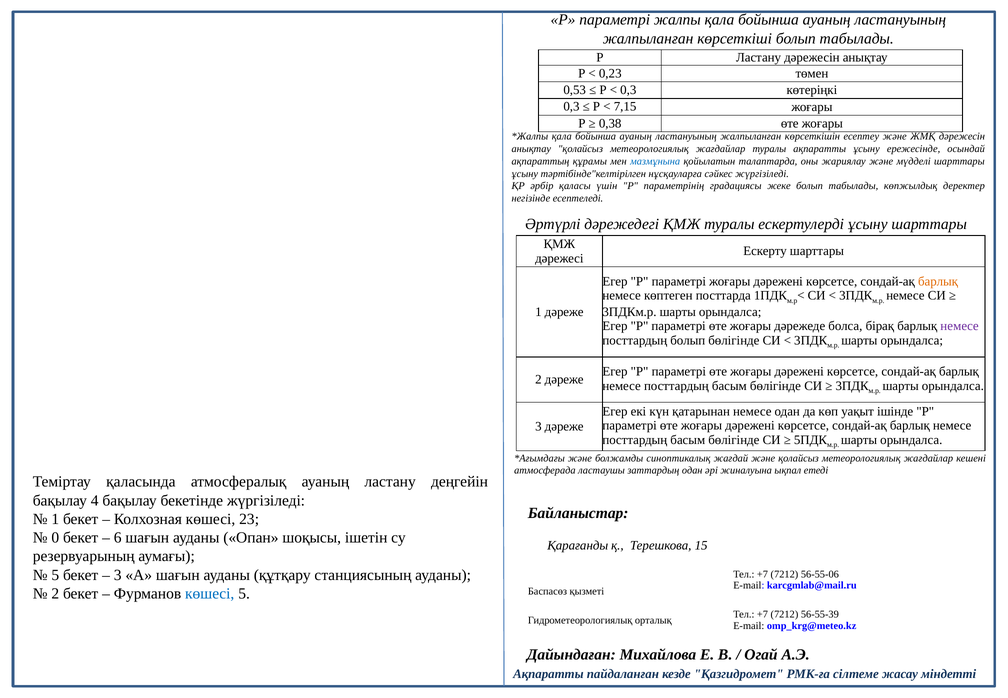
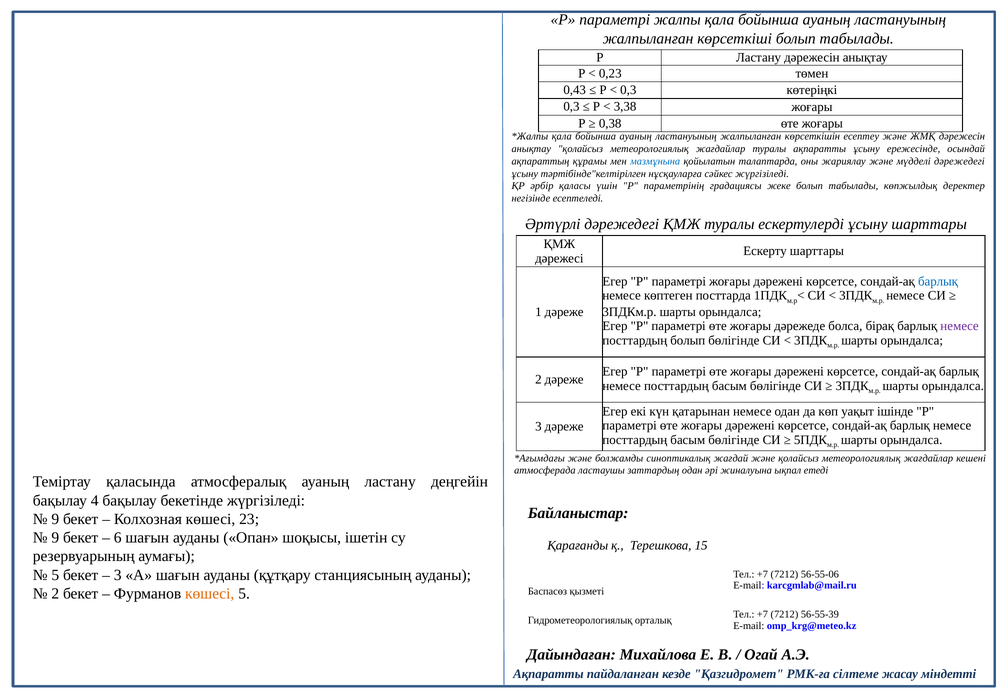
0,53: 0,53 -> 0,43 (575, 90)
7,15: 7,15 -> 3,38 (625, 107)
мүдделі шарттары: шарттары -> дәрежедегі (959, 161)
барлық colour: orange -> blue (938, 281)
1: 1 -> 9 (55, 519)
0: 0 -> 9 (55, 538)
көшесі colour: blue -> orange (210, 593)
